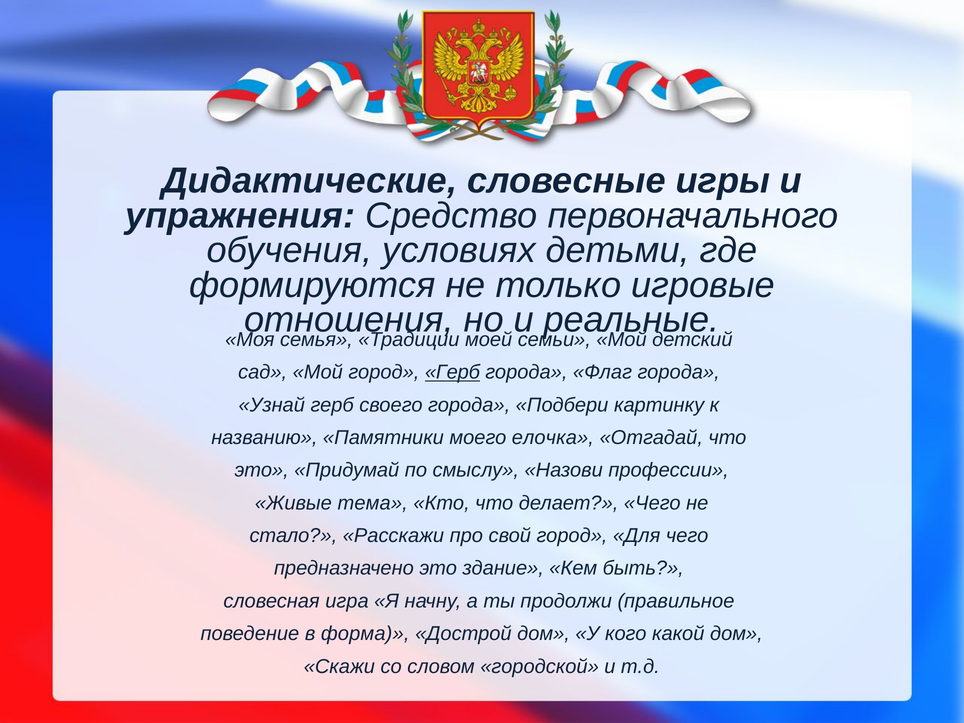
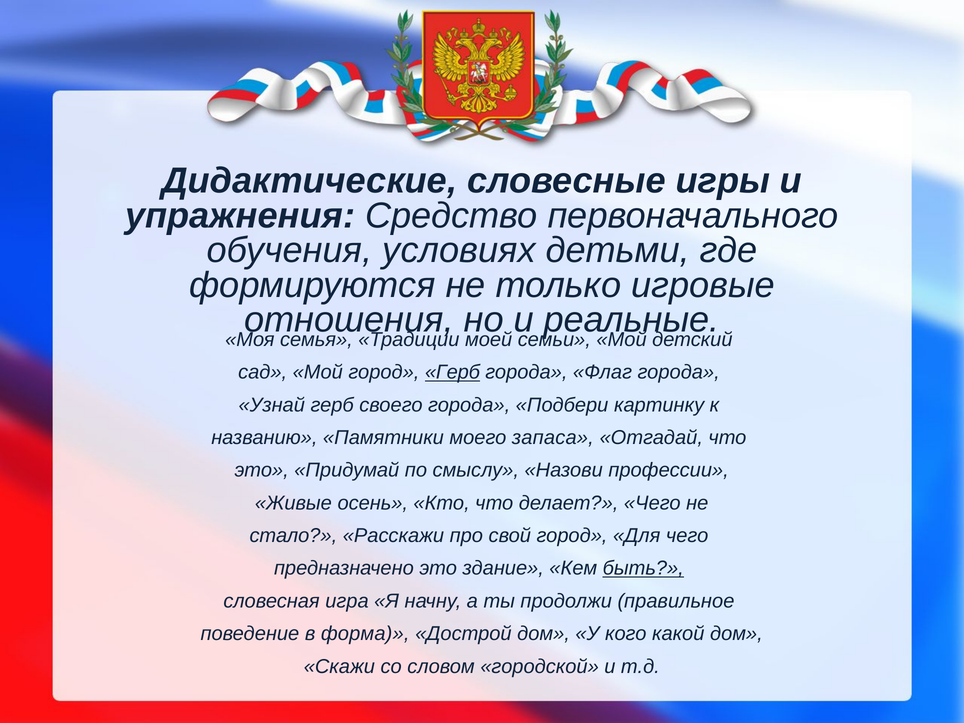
елочка: елочка -> запаса (553, 438)
тема: тема -> осень (373, 503)
быть underline: none -> present (643, 568)
